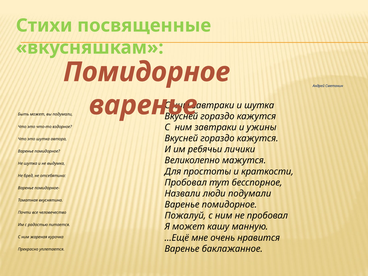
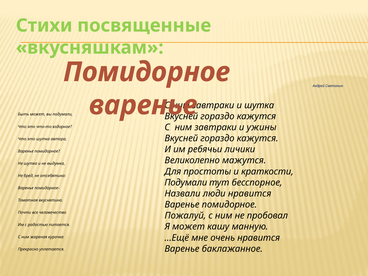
Пробовал: Пробовал -> Подумали (186, 183)
люди подумали: подумали -> нравится (250, 194)
